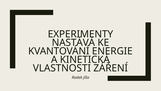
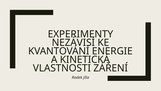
NASTÁVÁ: NASTÁVÁ -> NEZÁVISÍ (73, 42)
